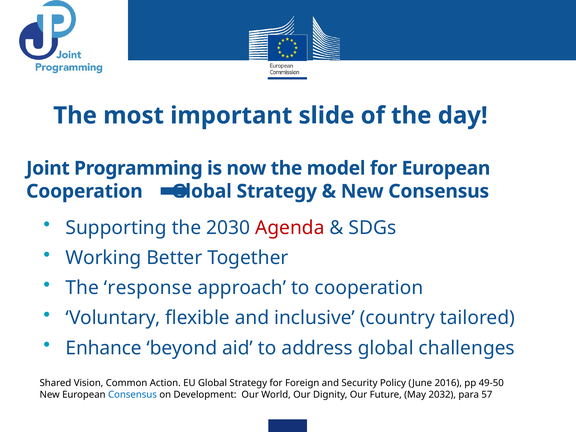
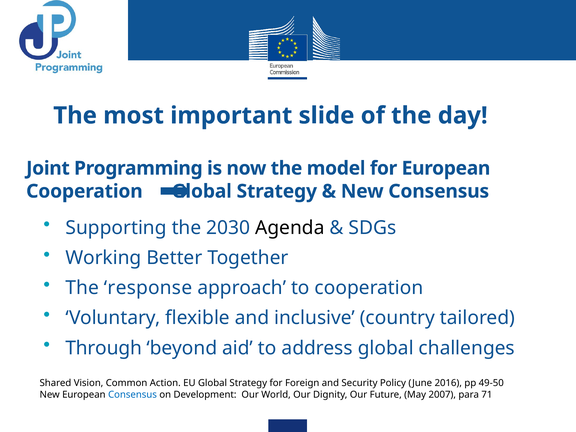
Agenda colour: red -> black (290, 228)
Enhance: Enhance -> Through (104, 348)
2032: 2032 -> 2007 (442, 395)
57: 57 -> 71 (487, 395)
